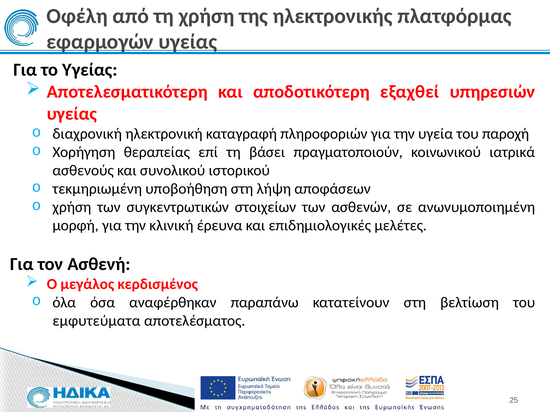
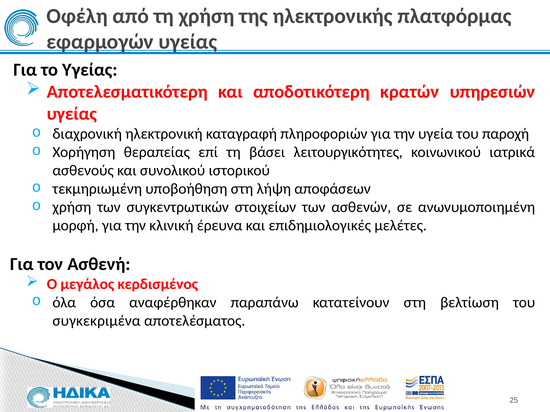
εξαχθεί: εξαχθεί -> κρατών (410, 92)
πραγματοποιούν: πραγματοποιούν -> λειτουργικότητες (348, 152)
εμφυτεύματα: εμφυτεύματα -> συγκεκριμένα (97, 321)
